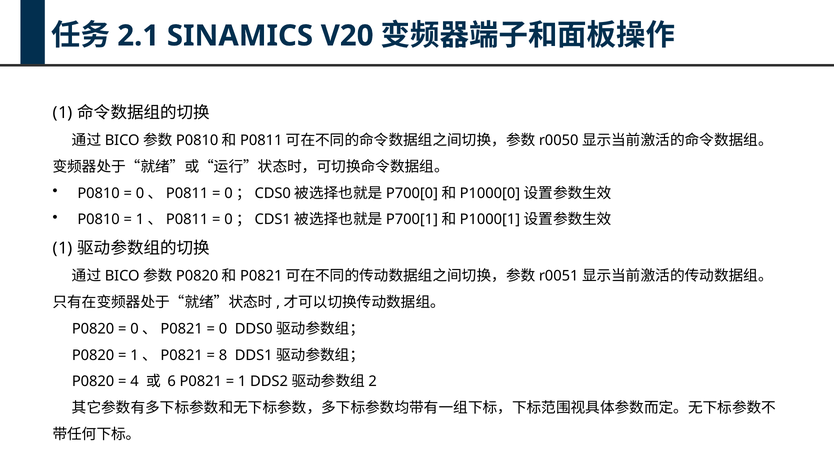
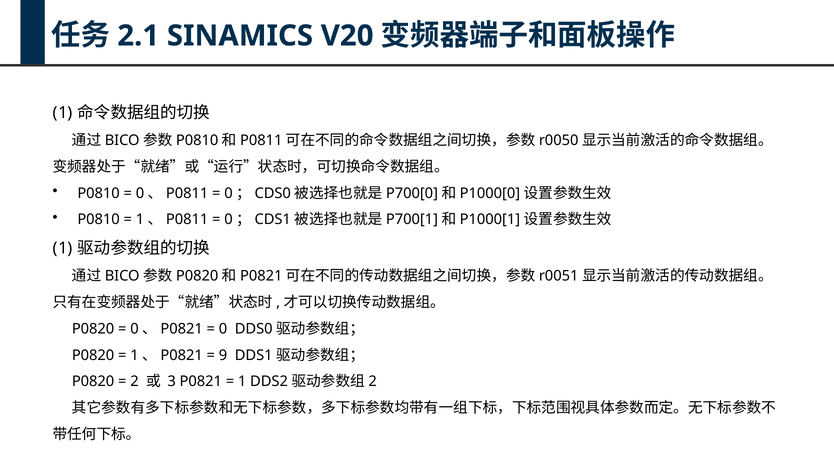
8: 8 -> 9 (223, 355)
4: 4 -> 2 (134, 382)
6: 6 -> 3 (172, 382)
